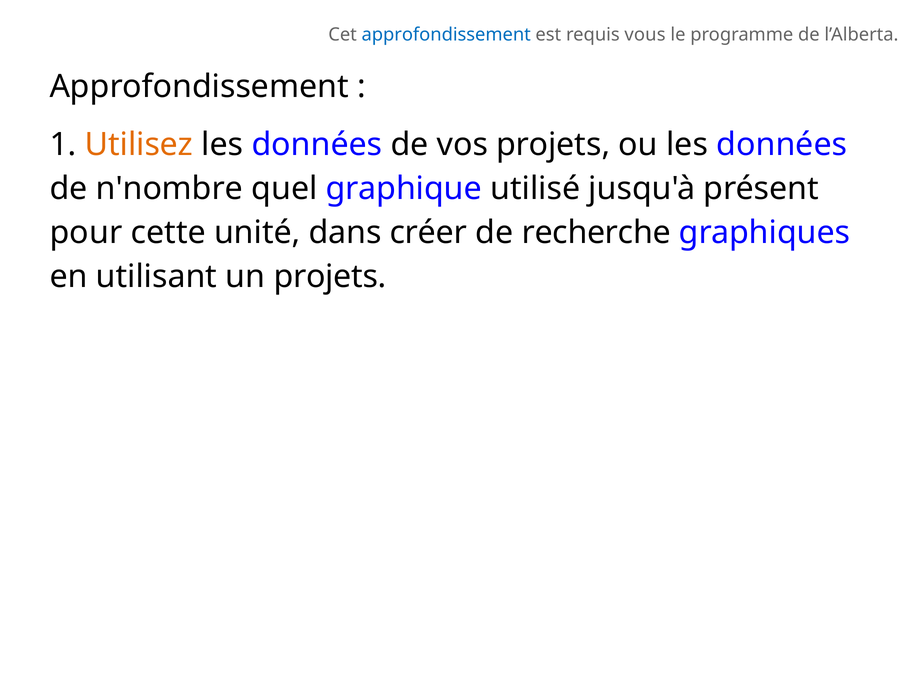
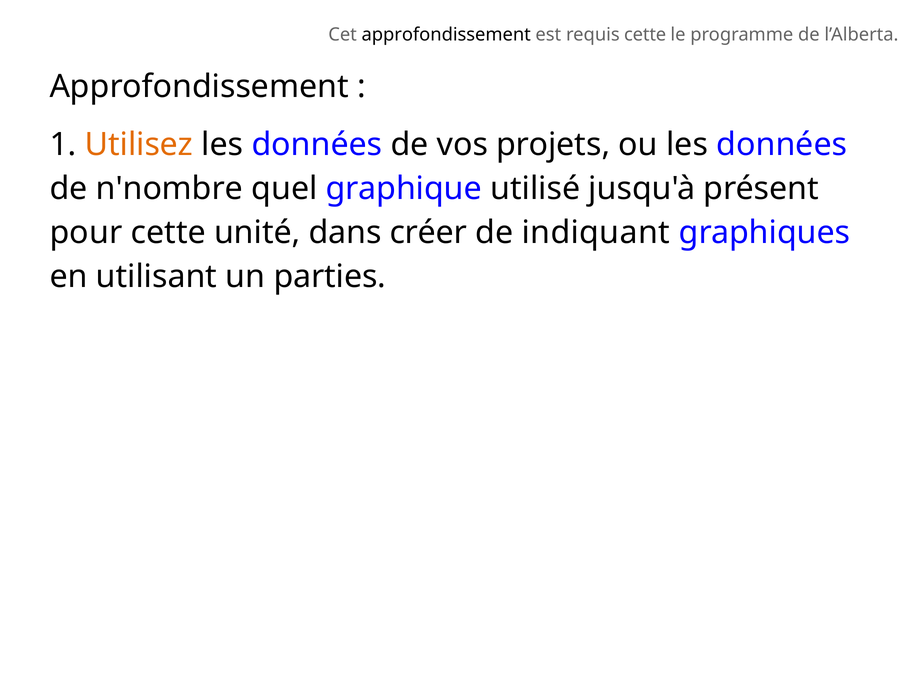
approfondissement colour: blue -> black (446, 35)
requis vous: vous -> cette (645, 35)
recherche: recherche -> indiquant (596, 233)
un projets: projets -> parties (330, 277)
